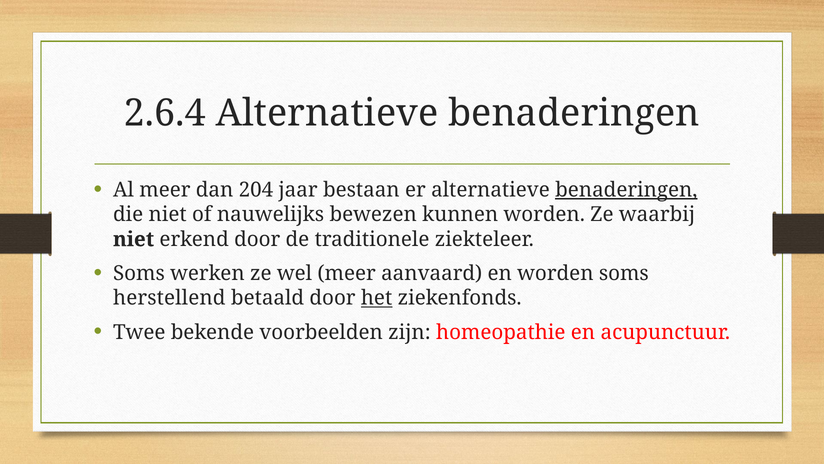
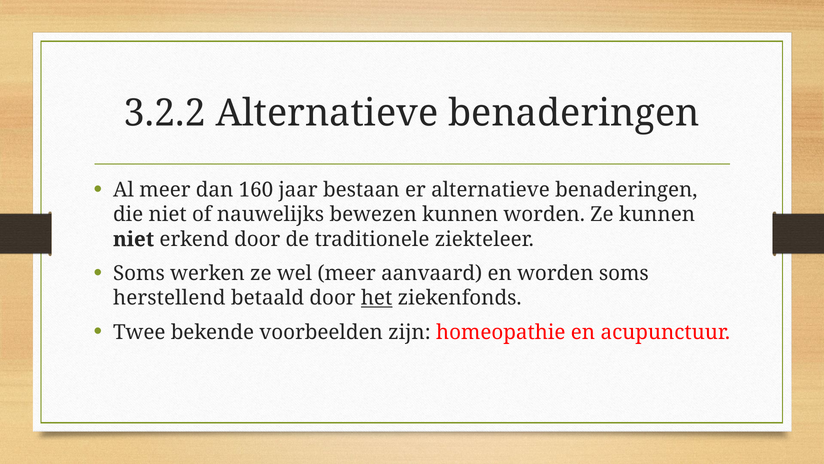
2.6.4: 2.6.4 -> 3.2.2 (165, 113)
204: 204 -> 160 (256, 190)
benaderingen underline: present -> none (626, 190)
Ze waarbij: waarbij -> kunnen (657, 214)
